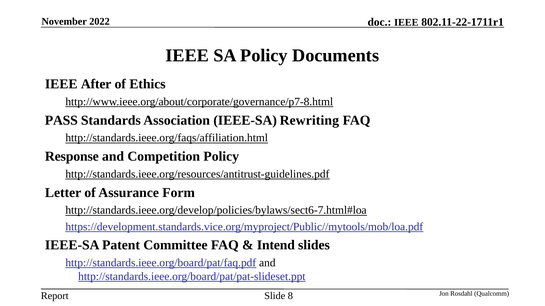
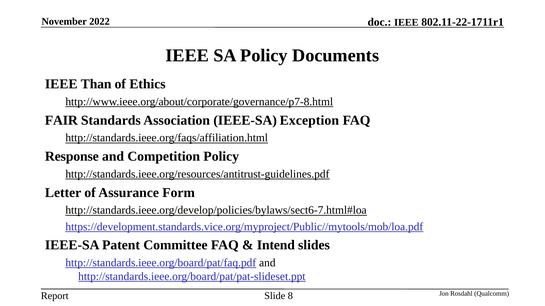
After: After -> Than (96, 84)
PASS: PASS -> FAIR (61, 120)
Rewriting: Rewriting -> Exception (309, 120)
